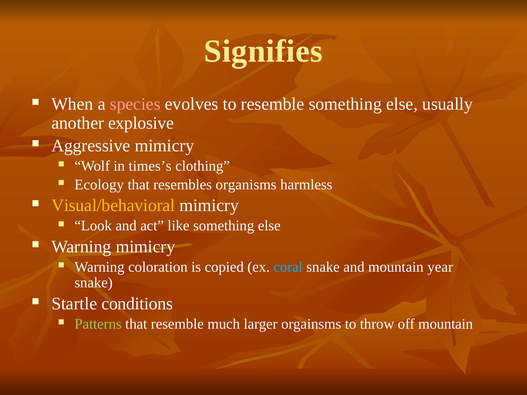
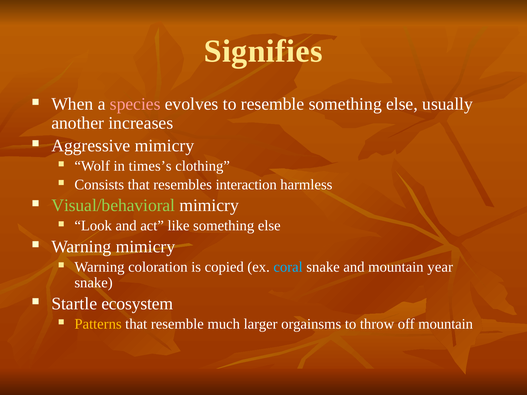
explosive: explosive -> increases (141, 123)
Ecology: Ecology -> Consists (99, 185)
organisms: organisms -> interaction (246, 185)
Visual/behavioral colour: yellow -> light green (113, 206)
conditions: conditions -> ecosystem (137, 304)
Patterns colour: light green -> yellow (98, 324)
